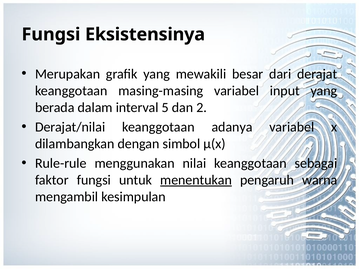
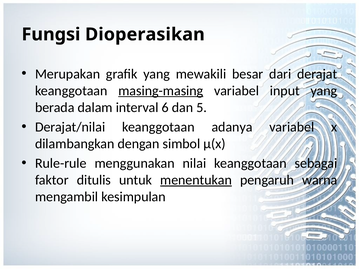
Eksistensinya: Eksistensinya -> Dioperasikan (145, 34)
masing-masing underline: none -> present (161, 91)
5: 5 -> 6 (165, 108)
2: 2 -> 5 (202, 108)
faktor fungsi: fungsi -> ditulis (94, 180)
